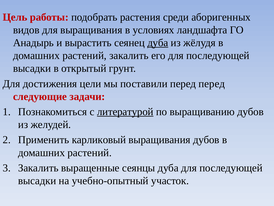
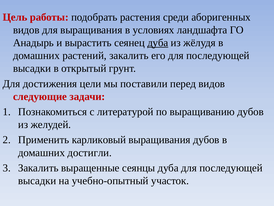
перед перед: перед -> видов (212, 83)
литературой underline: present -> none (125, 112)
растений: растений -> достигли (90, 152)
